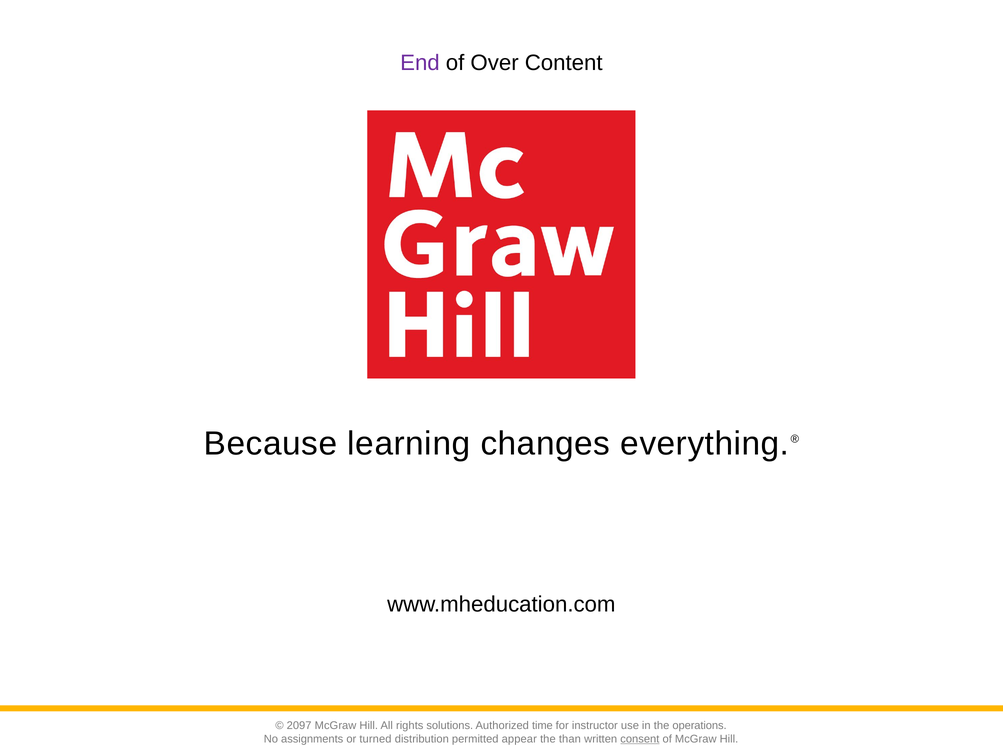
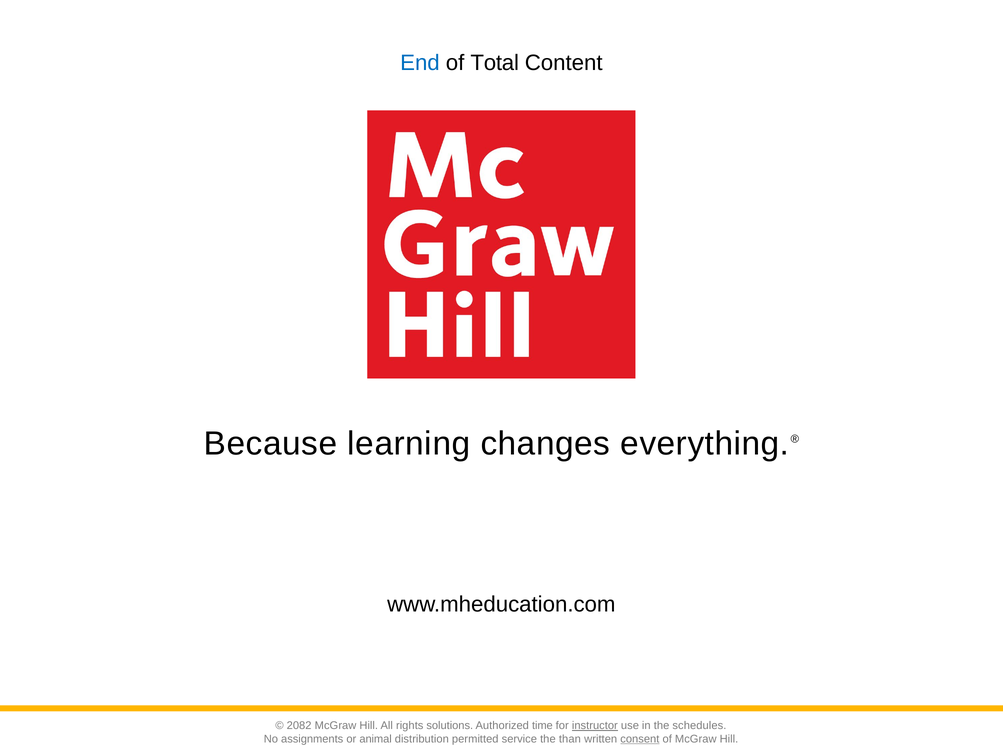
End colour: purple -> blue (420, 63)
Over: Over -> Total (495, 63)
2097: 2097 -> 2082 (299, 726)
instructor underline: none -> present (595, 726)
operations: operations -> schedules (699, 726)
turned: turned -> animal (376, 739)
appear: appear -> service (519, 739)
